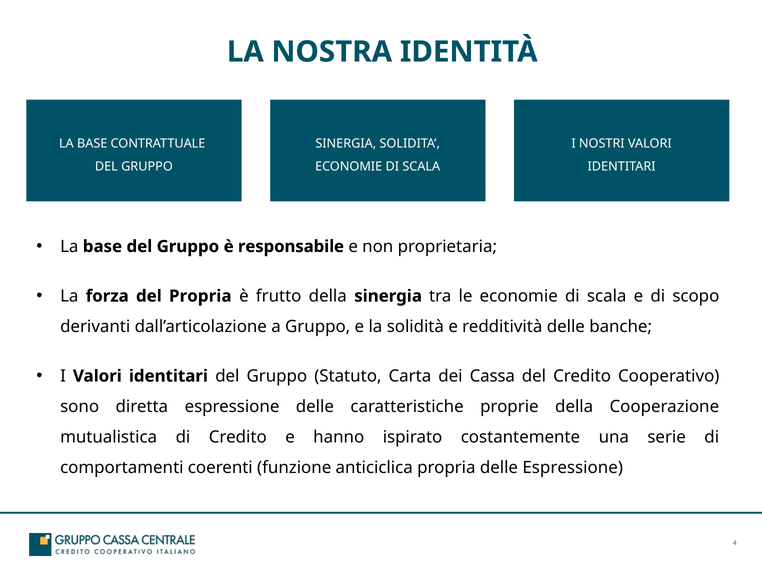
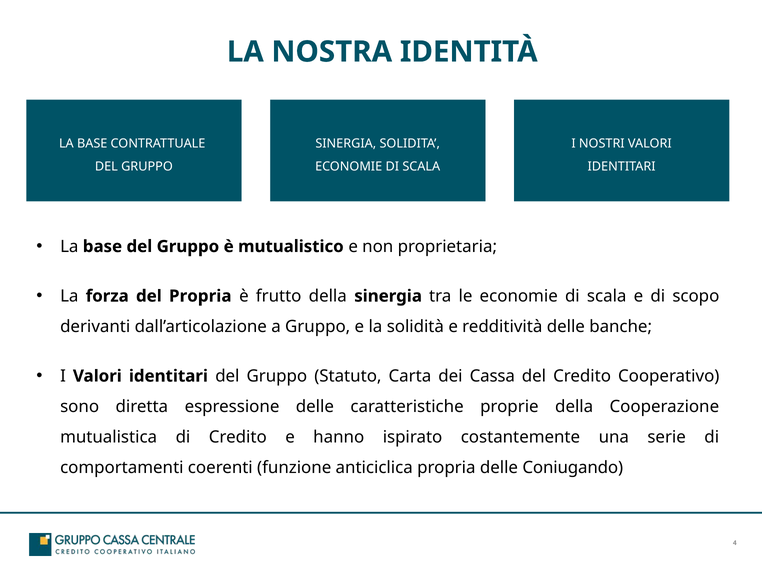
responsabile: responsabile -> mutualistico (291, 246)
delle Espressione: Espressione -> Coniugando (573, 467)
